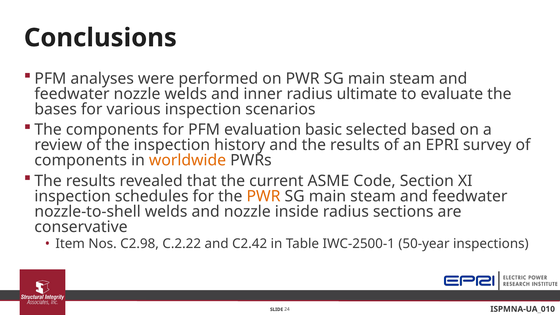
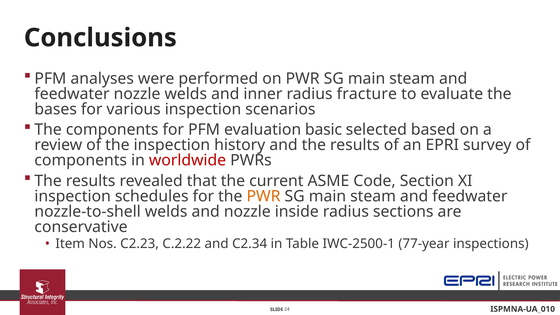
ultimate: ultimate -> fracture (367, 94)
worldwide colour: orange -> red (188, 160)
C2.98: C2.98 -> C2.23 (140, 244)
C2.42: C2.42 -> C2.34 (250, 244)
50-year: 50-year -> 77-year (424, 244)
